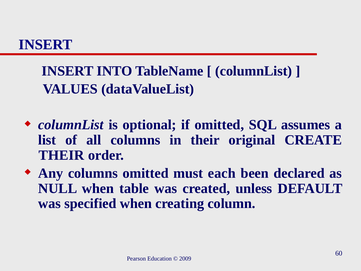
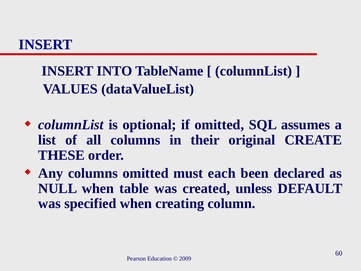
THEIR: THEIR -> THESE (62, 155)
